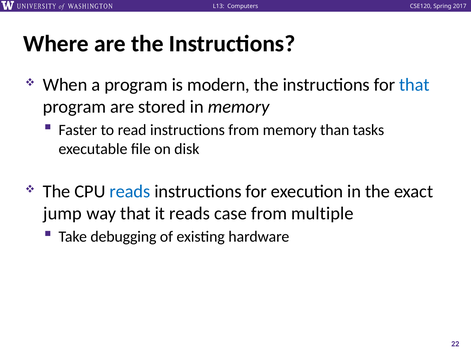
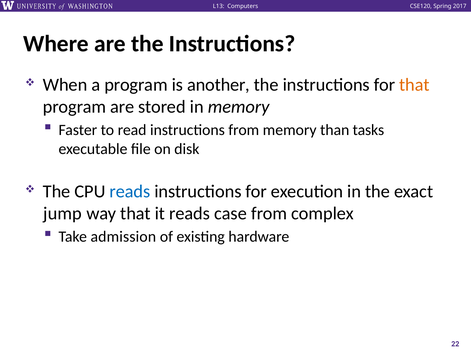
modern: modern -> another (219, 85)
that colour: blue -> orange (414, 85)
multiple: multiple -> complex (323, 214)
debugging: debugging -> admission (123, 237)
